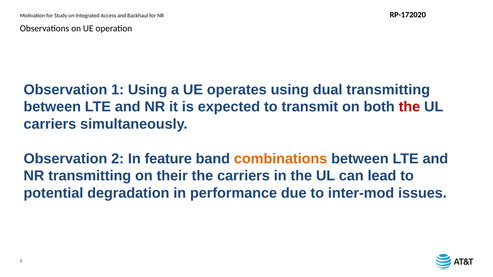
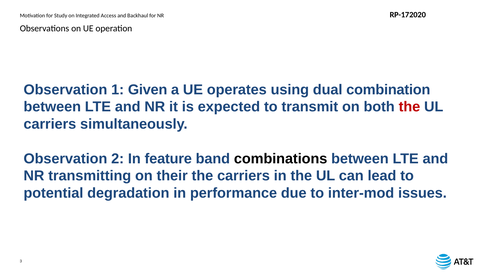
1 Using: Using -> Given (148, 90)
dual transmitting: transmitting -> combination (388, 90)
combinations colour: orange -> black (281, 159)
